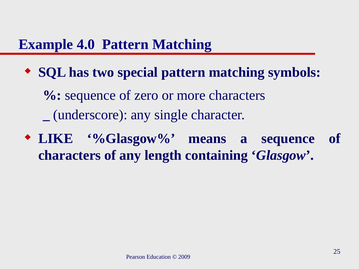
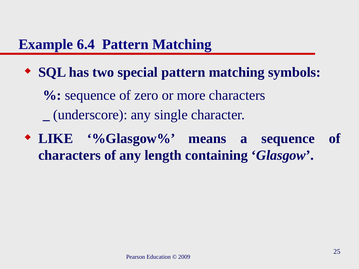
4.0: 4.0 -> 6.4 (86, 44)
